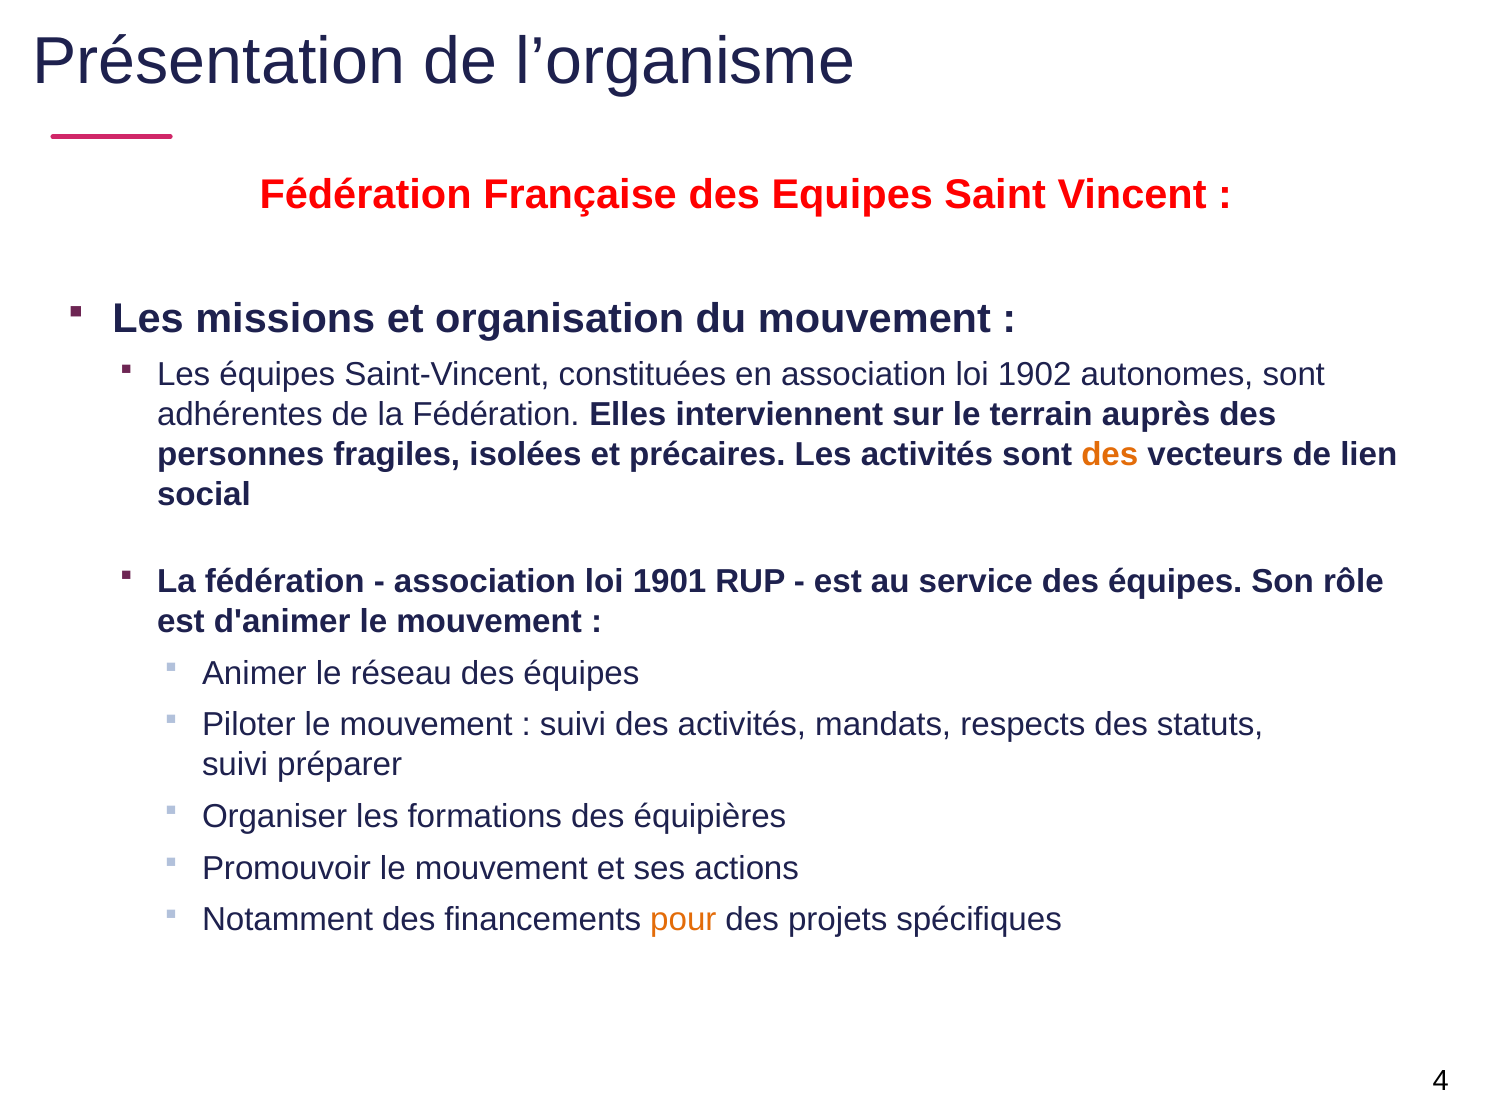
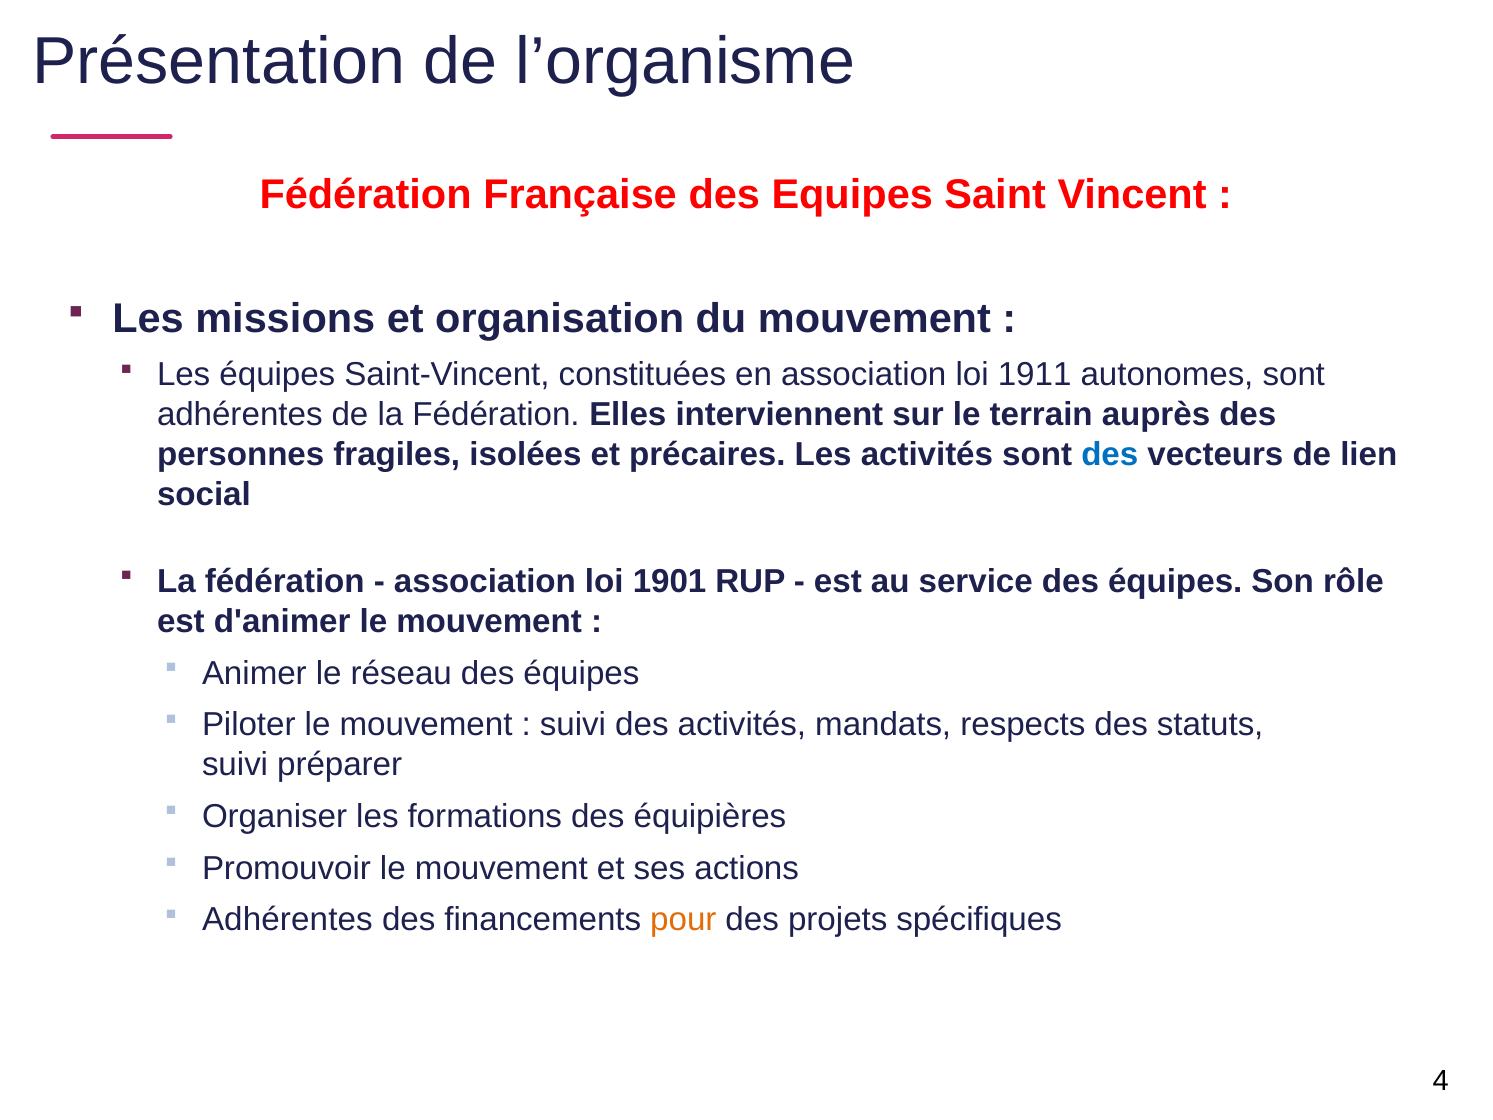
1902: 1902 -> 1911 (1035, 375)
des colour: orange -> blue (1110, 454)
Notamment: Notamment -> Adhérentes (287, 920)
